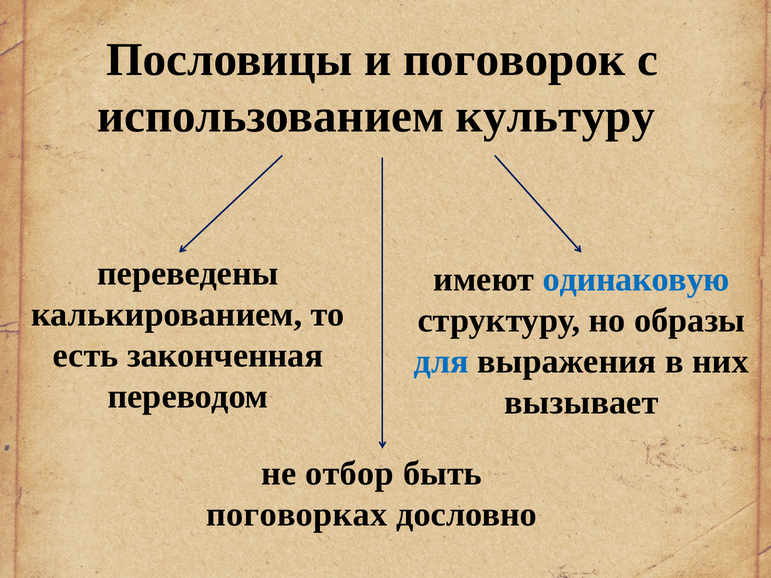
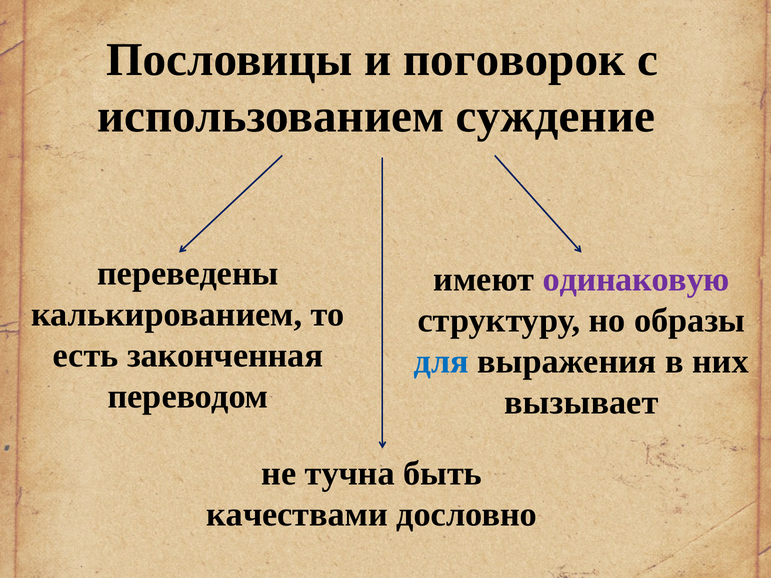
культуру: культуру -> суждение (556, 116)
одинаковую colour: blue -> purple (636, 279)
отбор: отбор -> тучна (350, 474)
поговорках: поговорках -> качествами (297, 515)
